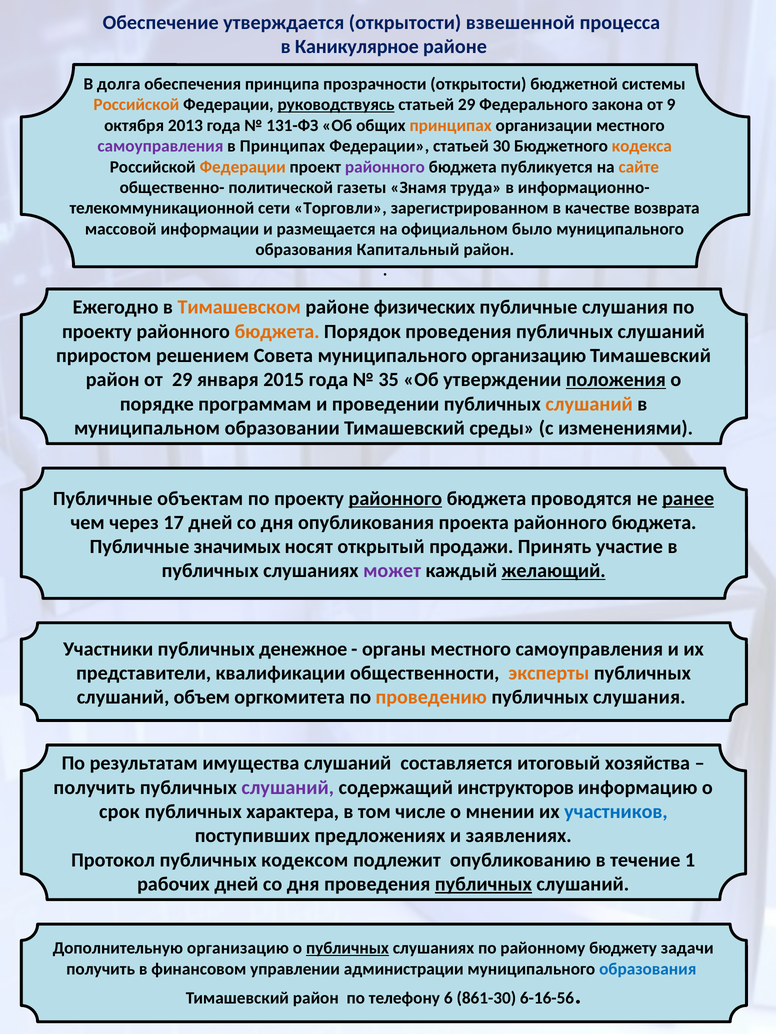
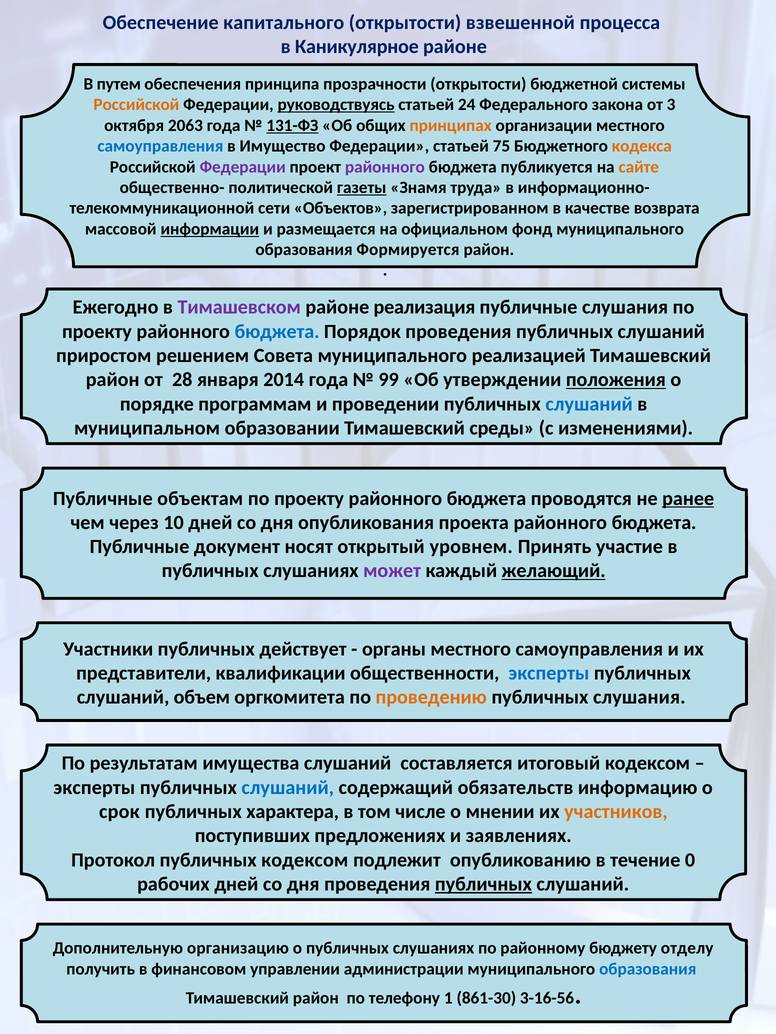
утверждается: утверждается -> капитального (284, 23)
долга: долга -> путем (119, 84)
статьей 29: 29 -> 24 (467, 105)
9: 9 -> 3 (671, 105)
2013: 2013 -> 2063 (185, 126)
131-ФЗ underline: none -> present (292, 126)
самоуправления colour: purple -> blue (160, 146)
в Принципах: Принципах -> Имущество (283, 146)
30: 30 -> 75 (501, 146)
Федерации colour: orange -> purple (243, 167)
газеты underline: none -> present (362, 188)
Торговли: Торговли -> Объектов (341, 208)
информации underline: none -> present (210, 229)
было: было -> фонд (532, 229)
Капитальный: Капитальный -> Формируется (408, 250)
Тимашевском colour: orange -> purple (239, 308)
физических: физических -> реализация (424, 308)
бюджета colour: orange -> blue (277, 332)
муниципального организацию: организацию -> реализацией (529, 356)
от 29: 29 -> 28 (182, 380)
2015: 2015 -> 2014 (284, 380)
35: 35 -> 99 (389, 380)
слушаний colour: orange -> blue (589, 404)
районного underline: present -> none (395, 499)
17: 17 -> 10 (174, 523)
значимых: значимых -> документ (237, 547)
продажи: продажи -> уровнем (471, 547)
денежное: денежное -> действует (303, 649)
эксперты colour: orange -> blue (549, 673)
итоговый хозяйства: хозяйства -> кодексом (647, 764)
получить: получить -> эксперты (94, 788)
слушаний colour: purple -> blue (288, 788)
инструкторов: инструкторов -> обязательств (515, 788)
участников colour: blue -> orange (616, 812)
1: 1 -> 0 (690, 860)
публичных underline: present -> none (347, 949)
задачи: задачи -> отделу (687, 949)
6: 6 -> 1 (448, 999)
6-16-56: 6-16-56 -> 3-16-56 (547, 999)
